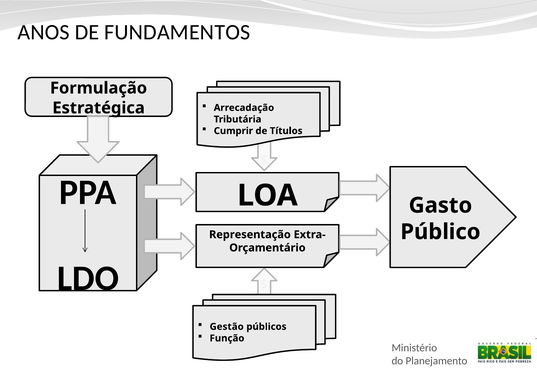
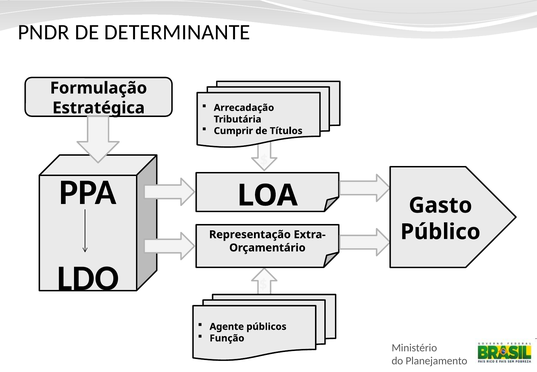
ANOS: ANOS -> PNDR (44, 32)
FUNDAMENTOS: FUNDAMENTOS -> DETERMINANTE (177, 32)
Gestão: Gestão -> Agente (227, 326)
